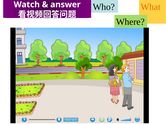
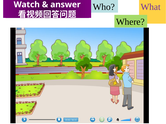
What colour: orange -> purple (151, 7)
